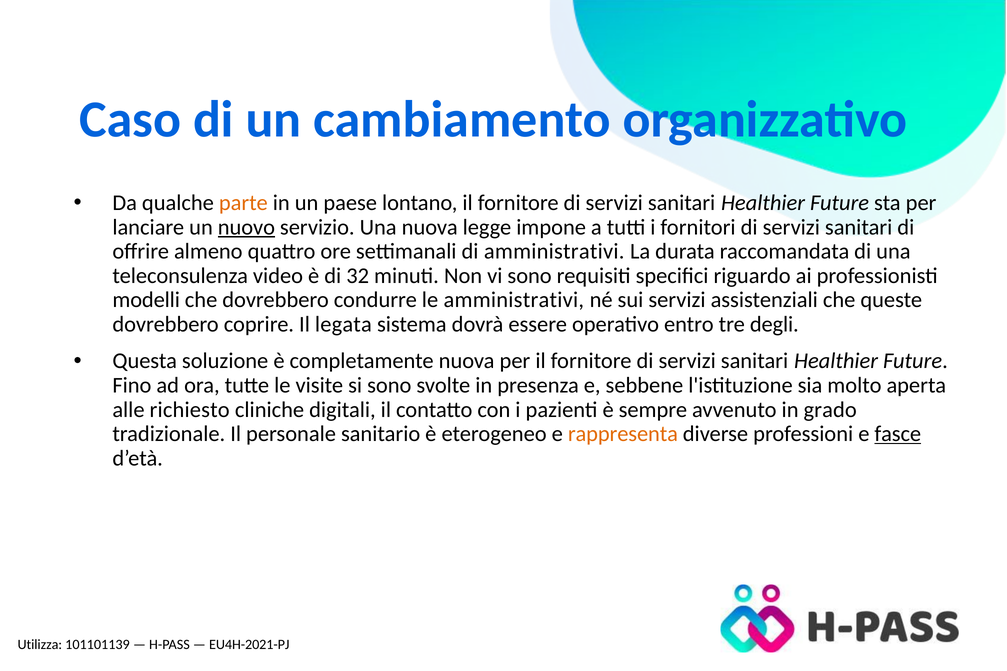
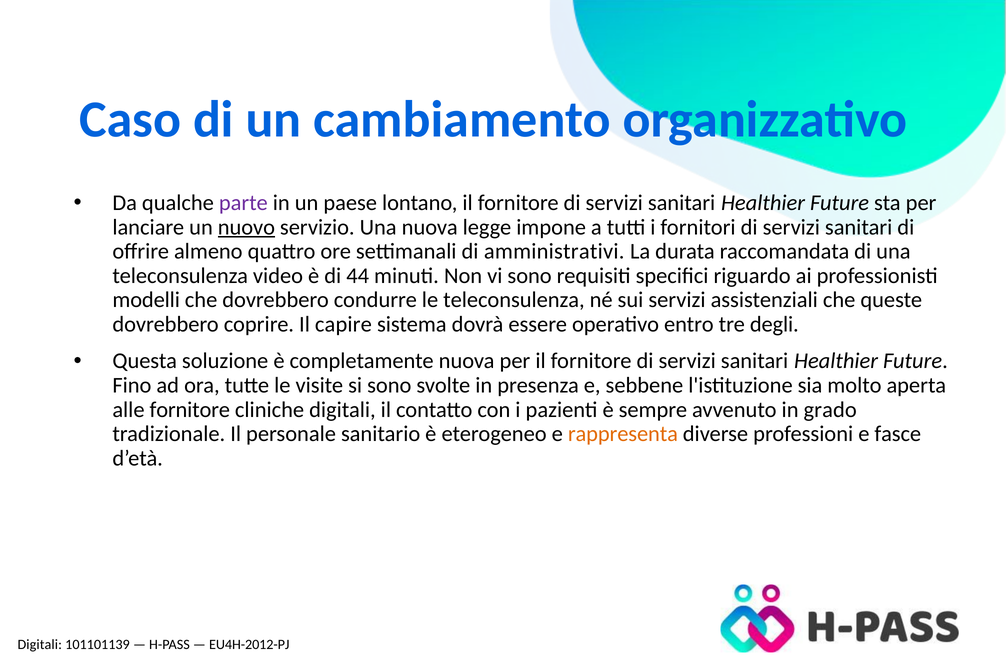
parte colour: orange -> purple (243, 203)
32: 32 -> 44 (358, 276)
le amministrativi: amministrativi -> teleconsulenza (514, 300)
legata: legata -> capire (343, 324)
alle richiesto: richiesto -> fornitore (190, 410)
fasce underline: present -> none (898, 434)
Utilizza: Utilizza -> Digitali (40, 645)
EU4H-2021-PJ: EU4H-2021-PJ -> EU4H-2012-PJ (249, 645)
